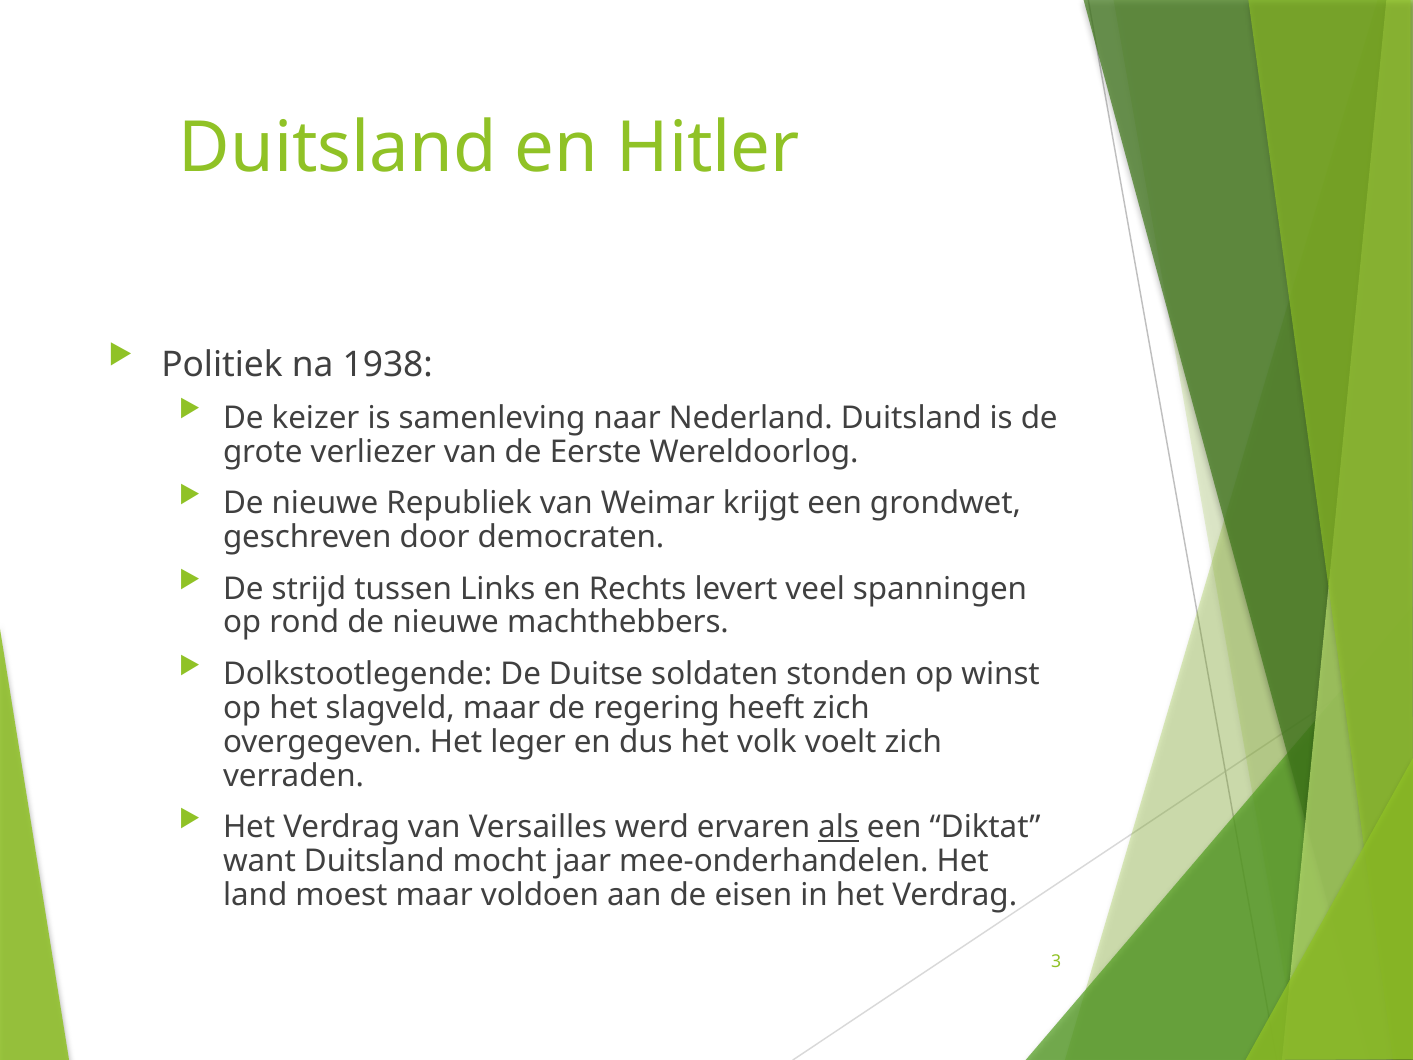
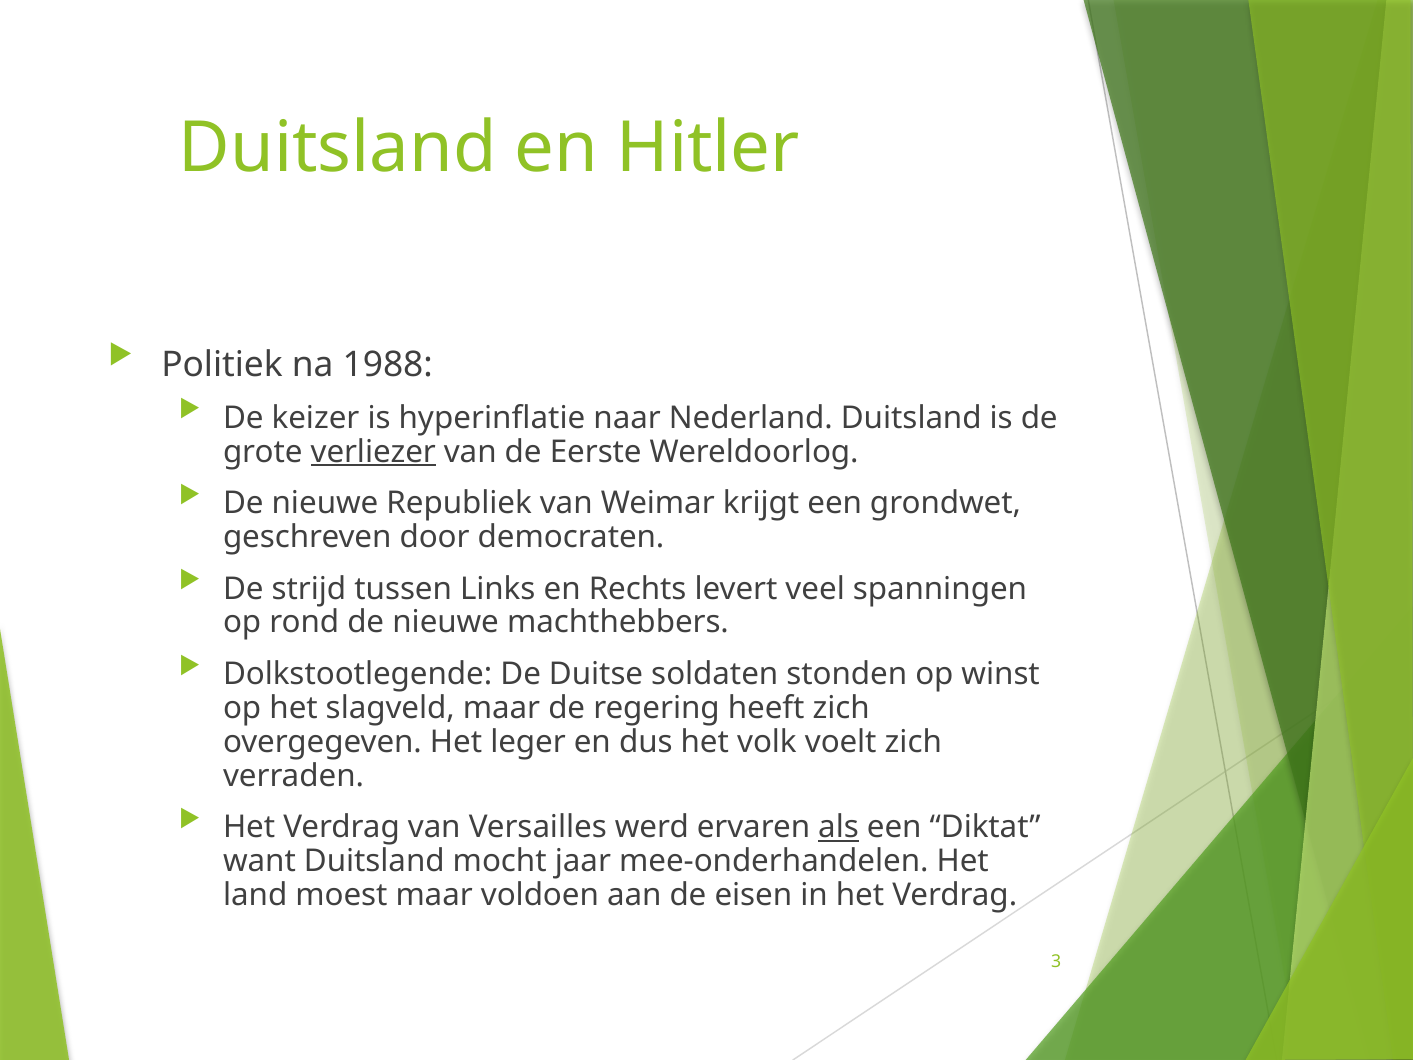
1938: 1938 -> 1988 (388, 365)
samenleving: samenleving -> hyperinflatie (492, 418)
verliezer underline: none -> present (373, 452)
